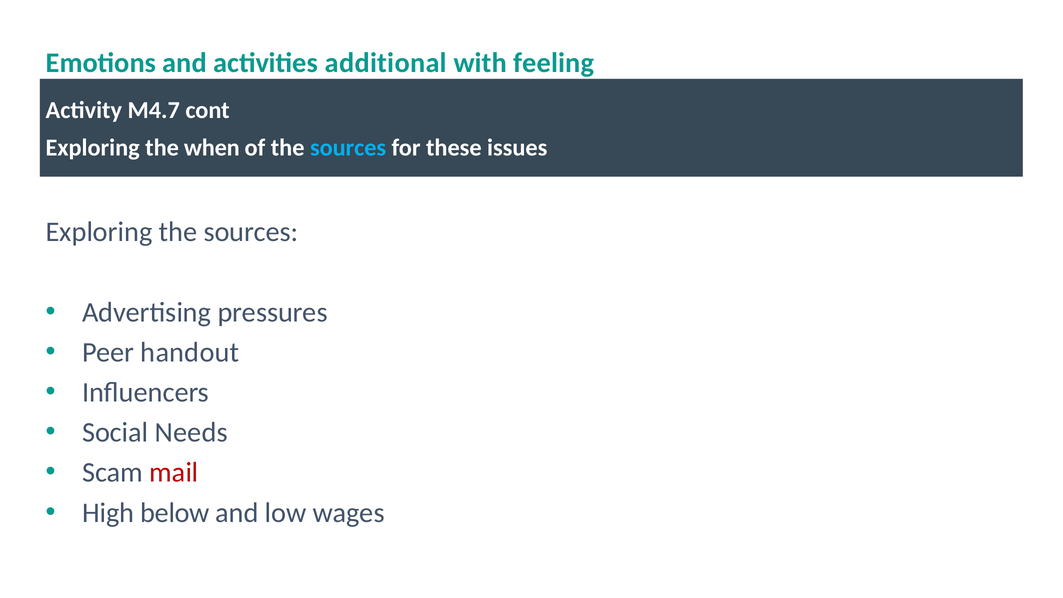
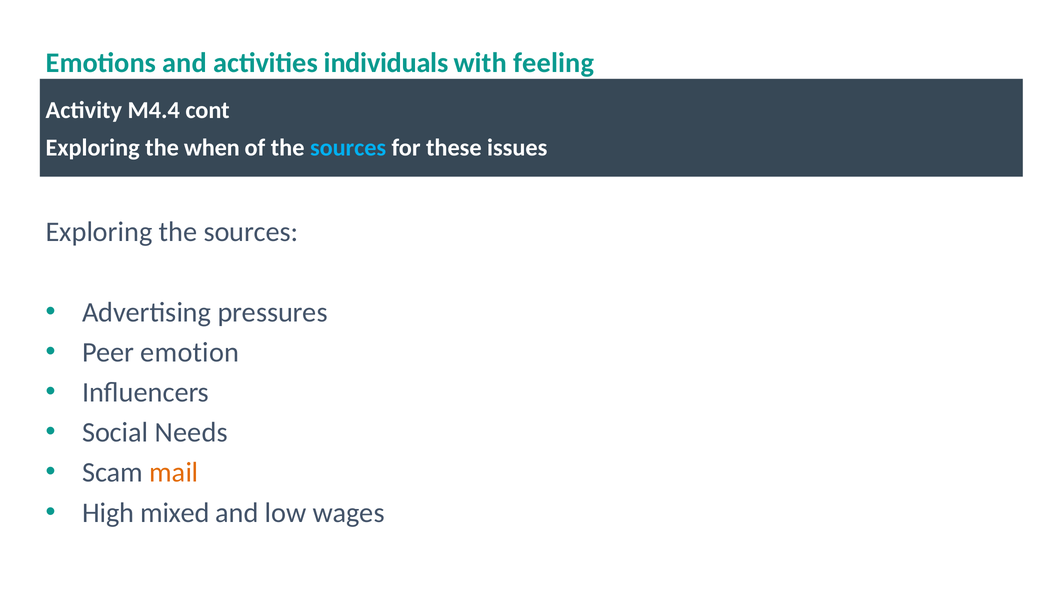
additional: additional -> individuals (386, 63)
M4.7: M4.7 -> M4.4 (154, 110)
handout: handout -> emotion (190, 353)
mail colour: red -> orange (174, 473)
below: below -> mixed (175, 513)
